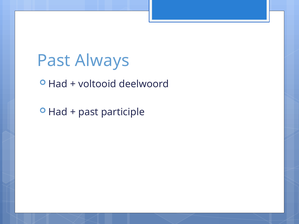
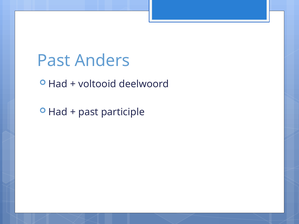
Always: Always -> Anders (102, 61)
